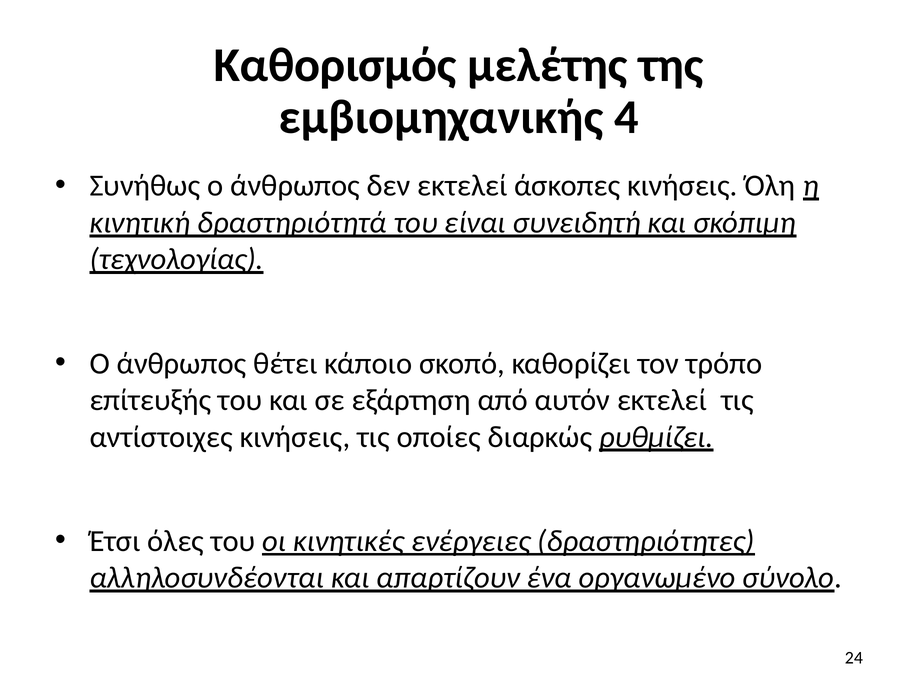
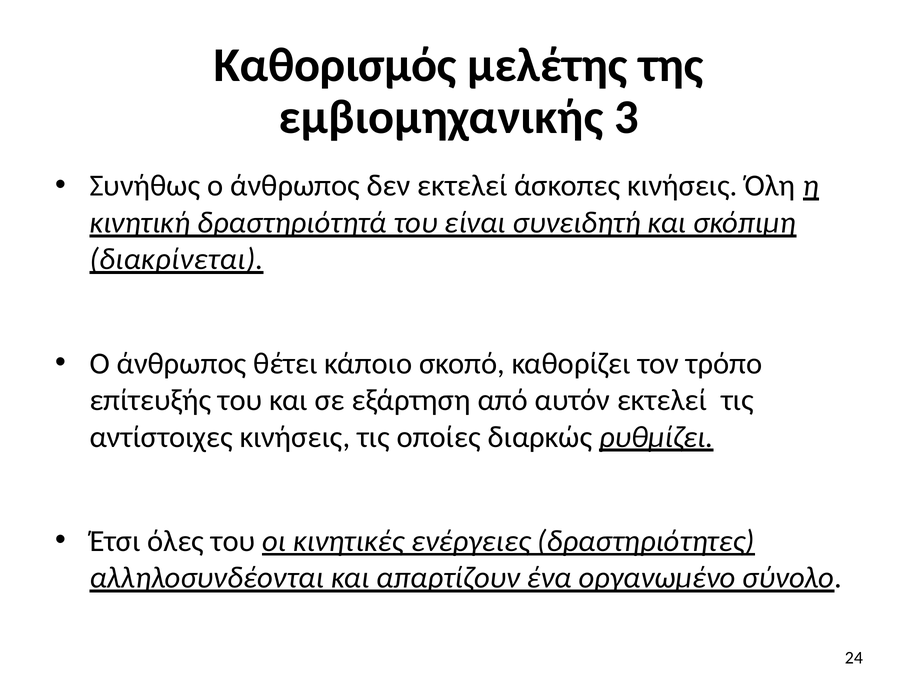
4: 4 -> 3 (627, 117)
τεχνολογίας: τεχνολογίας -> διακρίνεται (176, 259)
